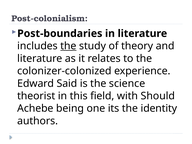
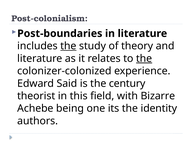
the underline: none -> present (144, 58)
science: science -> century (127, 83)
Should: Should -> Bizarre (158, 96)
